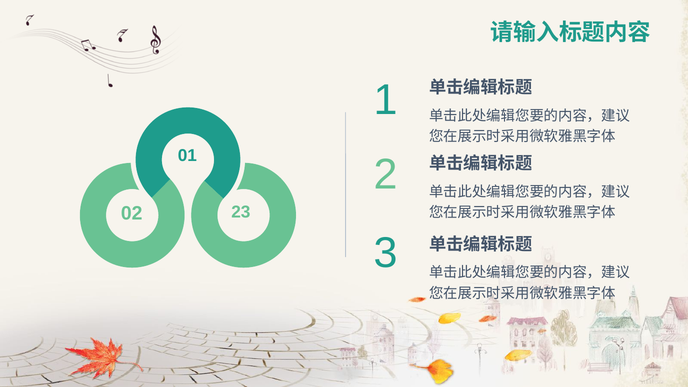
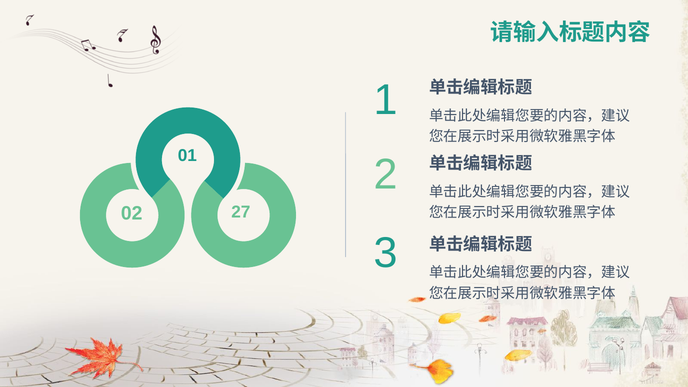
23: 23 -> 27 (241, 212)
